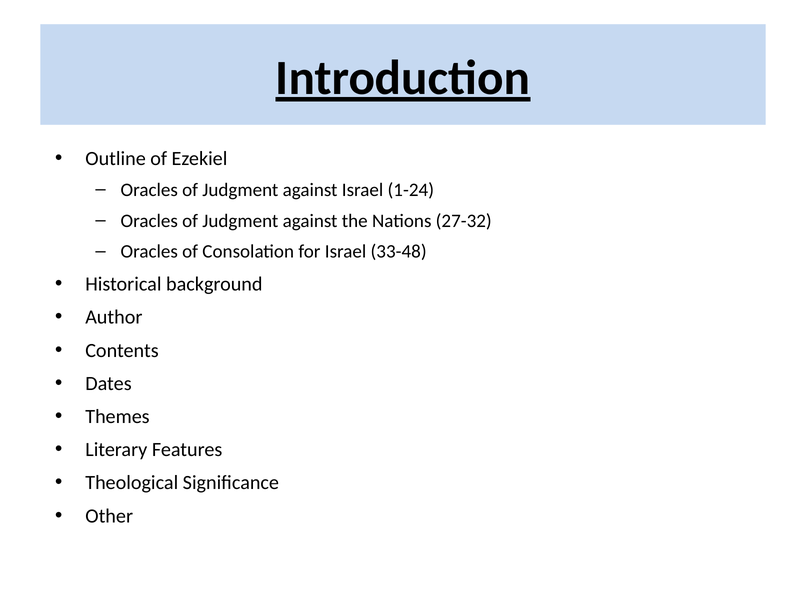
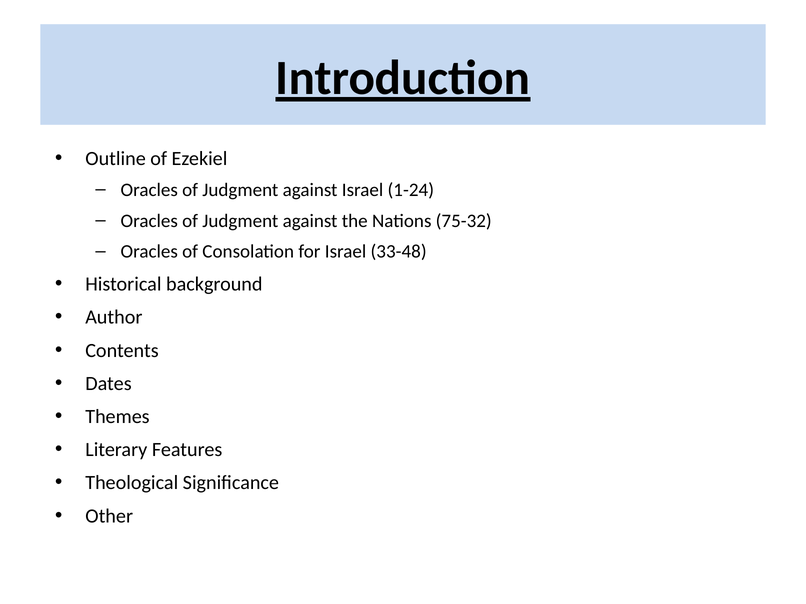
27-32: 27-32 -> 75-32 (464, 221)
